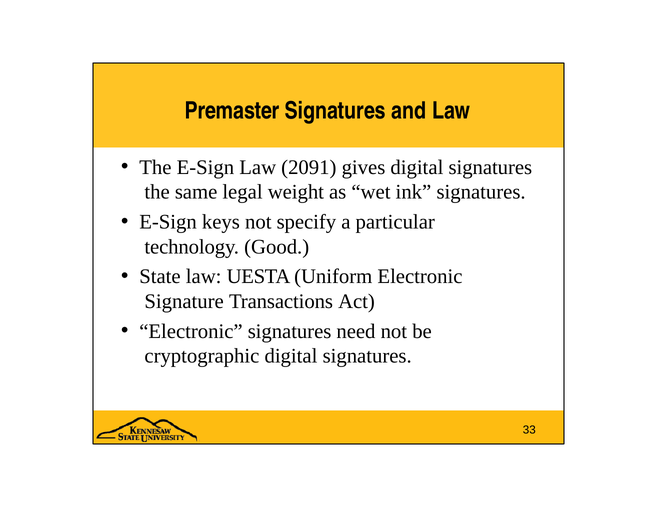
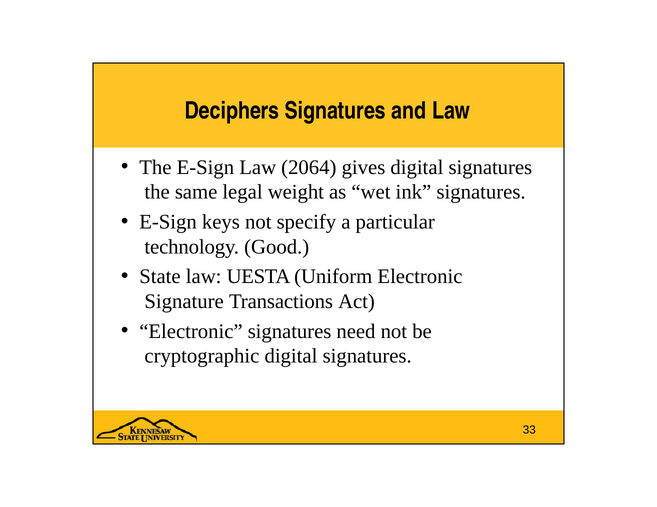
Premaster: Premaster -> Deciphers (232, 111)
2091: 2091 -> 2064 (309, 167)
